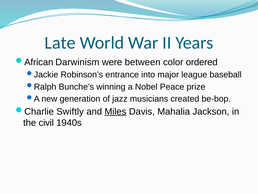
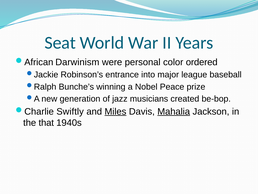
Late: Late -> Seat (60, 43)
between: between -> personal (143, 62)
Mahalia underline: none -> present (174, 111)
civil: civil -> that (46, 122)
